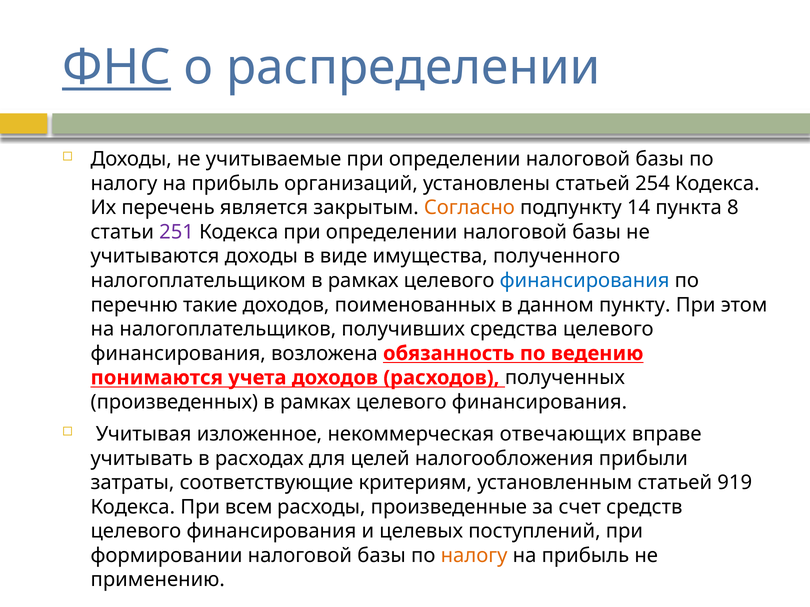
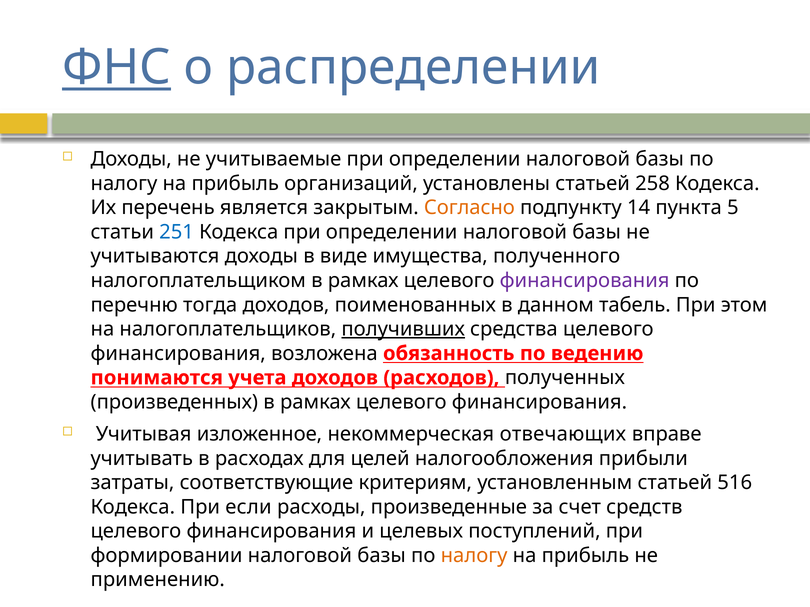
254: 254 -> 258 (653, 184)
8: 8 -> 5 (733, 208)
251 colour: purple -> blue (177, 232)
финансирования colour: blue -> purple (585, 281)
такие: такие -> тогда (210, 305)
пункту: пункту -> табель (635, 305)
получивших underline: none -> present (403, 329)
919: 919 -> 516 (735, 483)
всем: всем -> если (248, 507)
